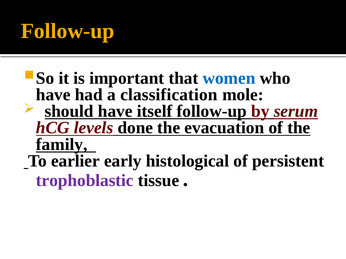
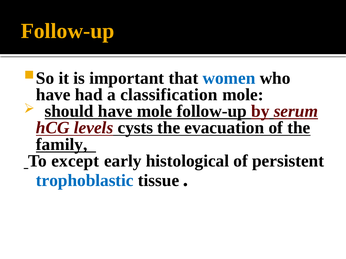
have itself: itself -> mole (155, 111)
done: done -> cysts (135, 128)
earlier: earlier -> except (75, 161)
trophoblastic colour: purple -> blue (85, 181)
